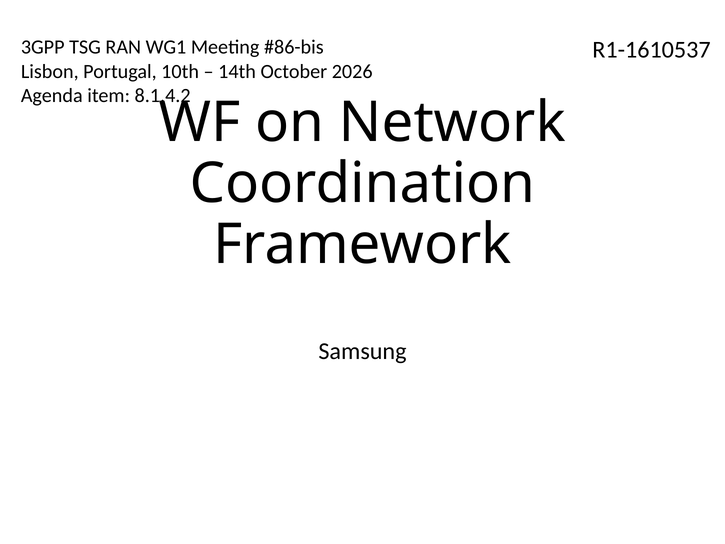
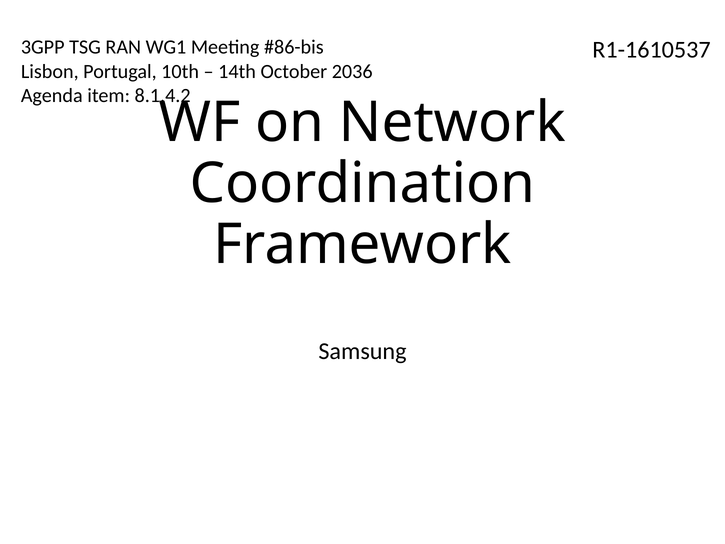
2026: 2026 -> 2036 (352, 71)
